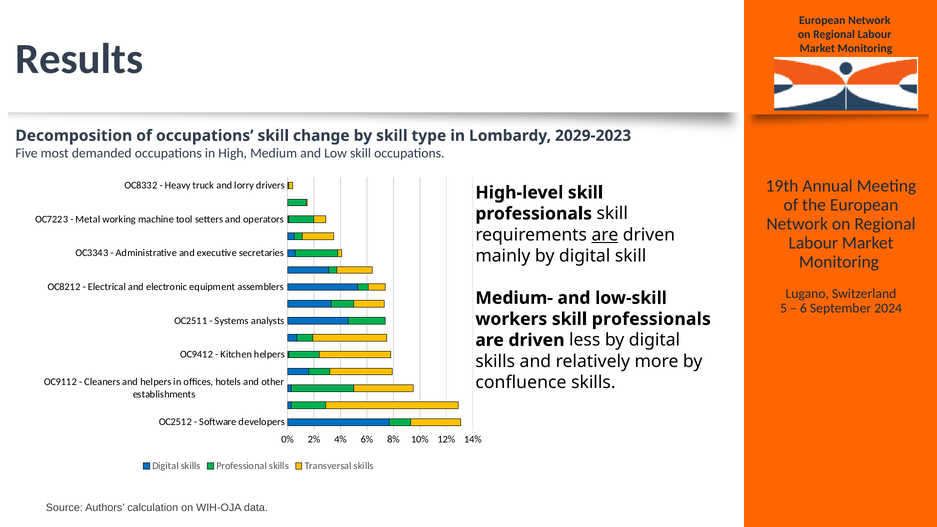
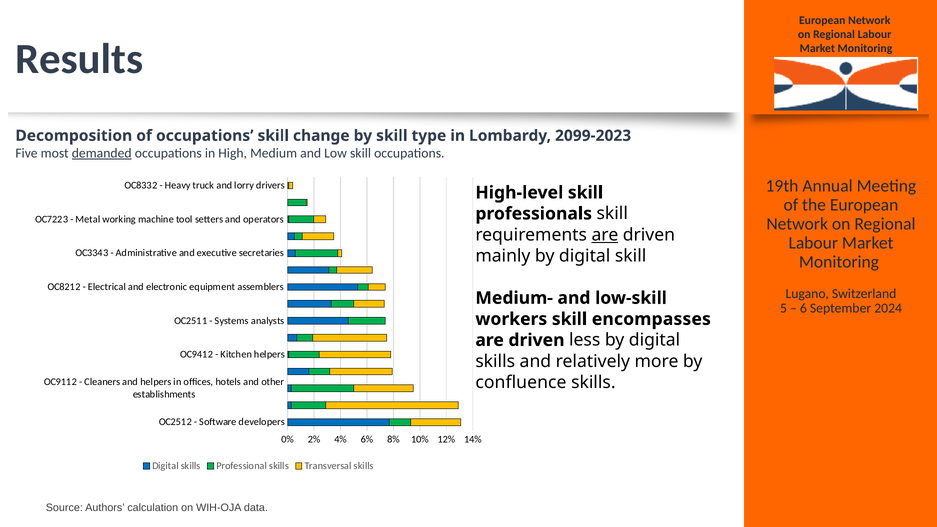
2029-2023: 2029-2023 -> 2099-2023 (593, 136)
demanded underline: none -> present (102, 153)
workers skill professionals: professionals -> encompasses (651, 319)
